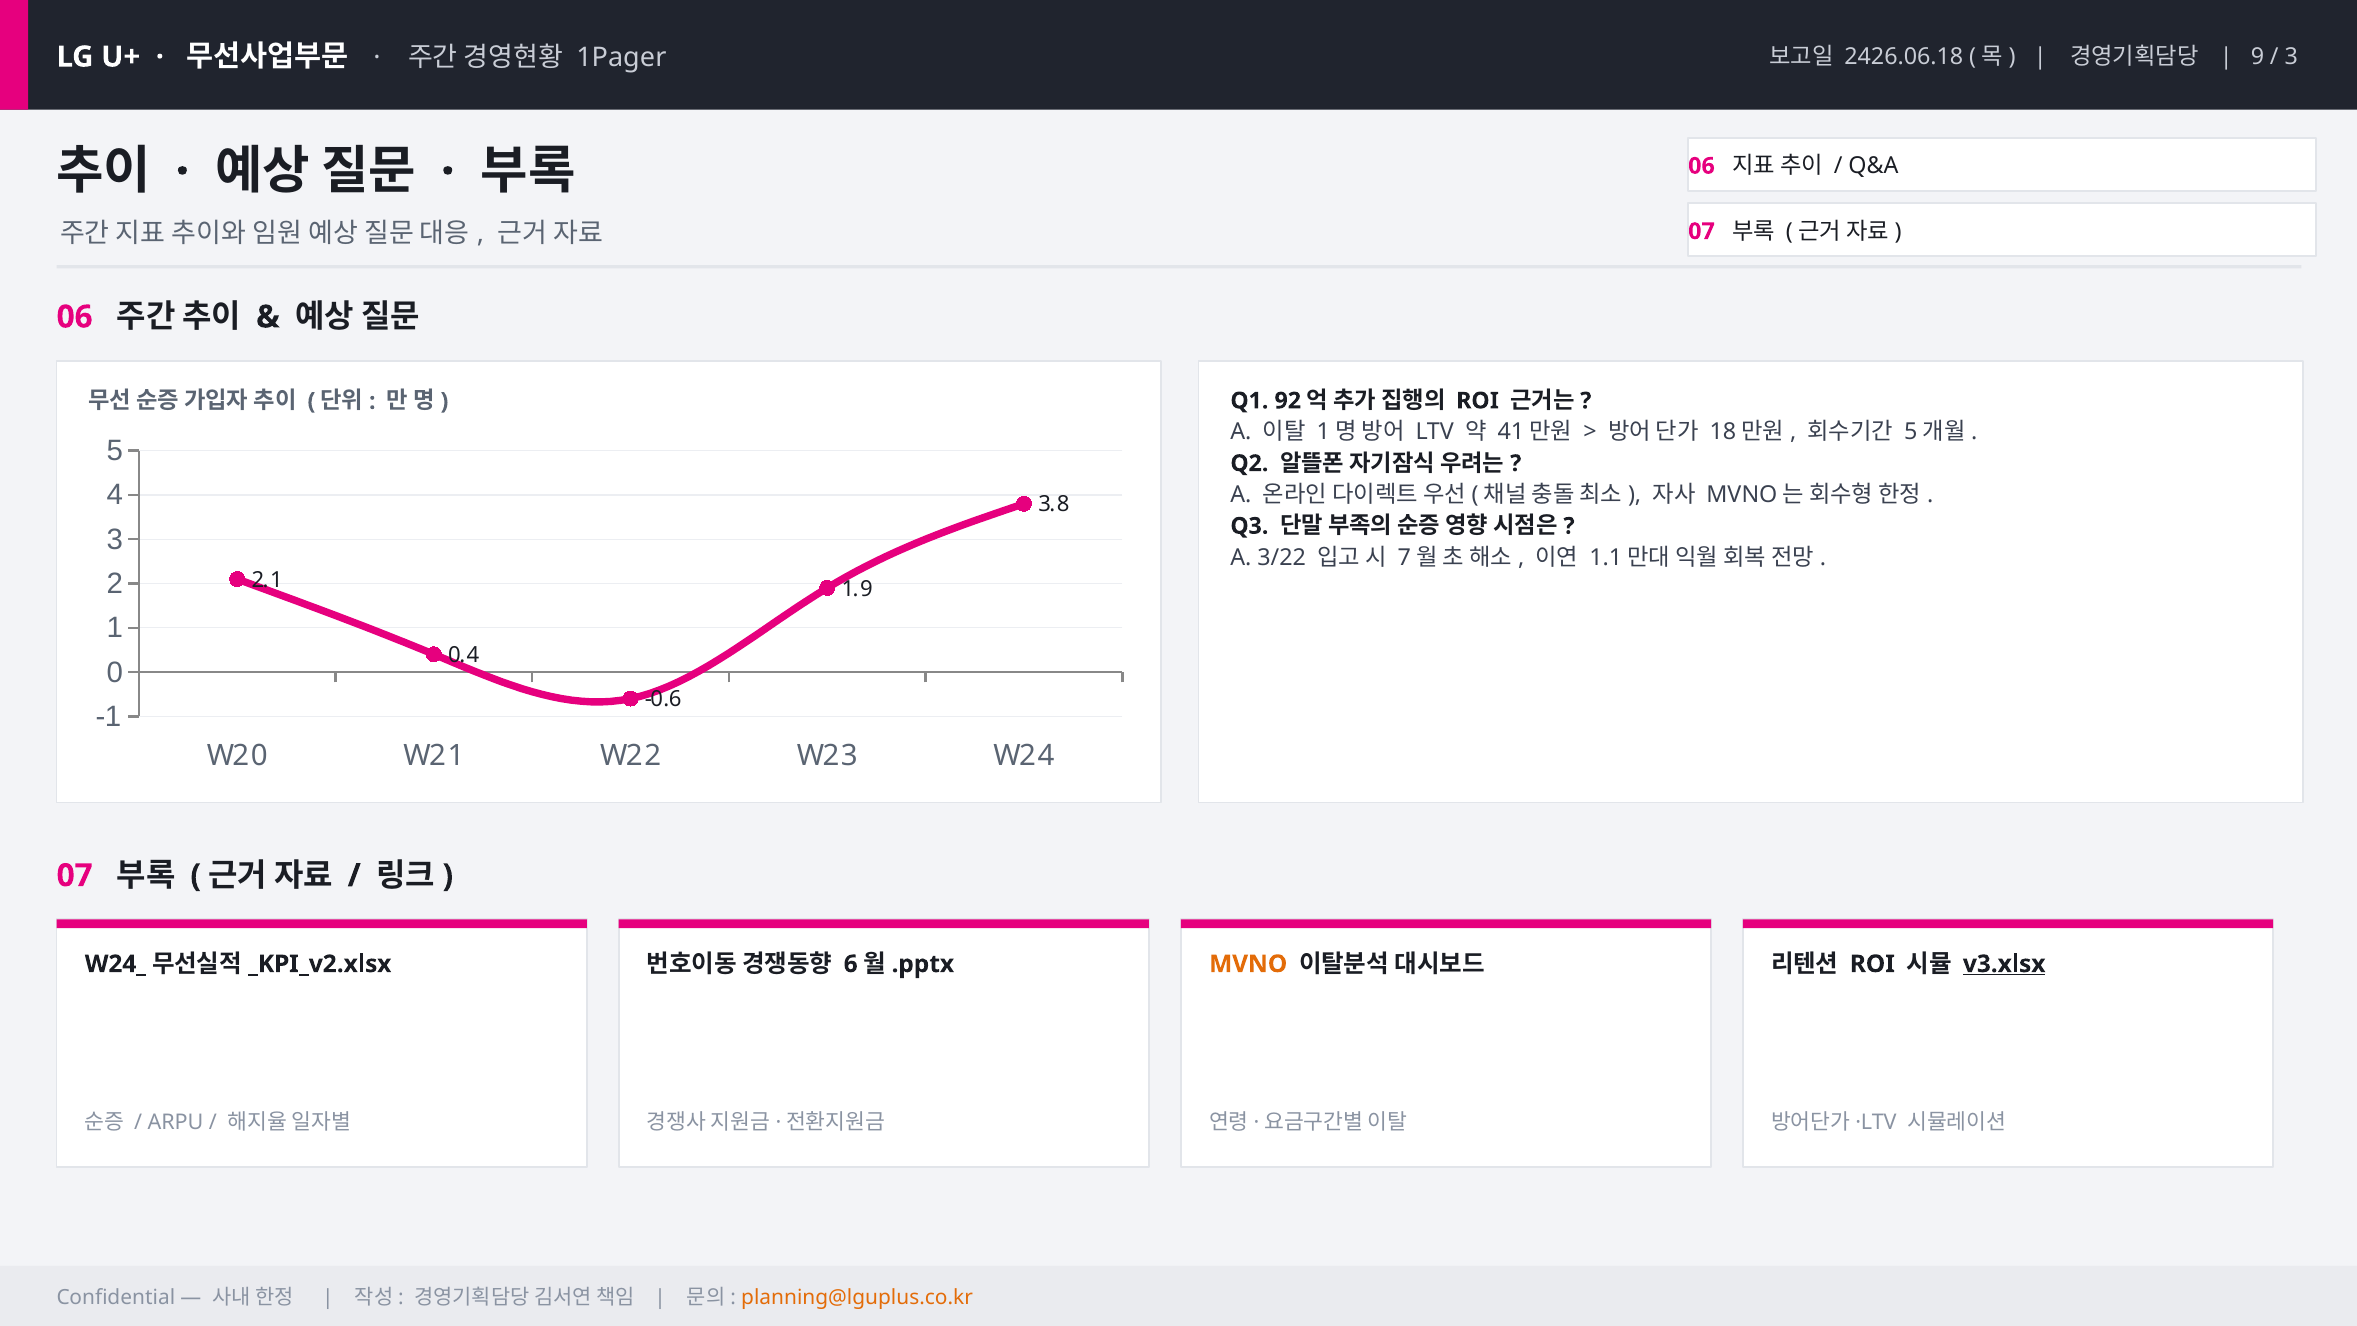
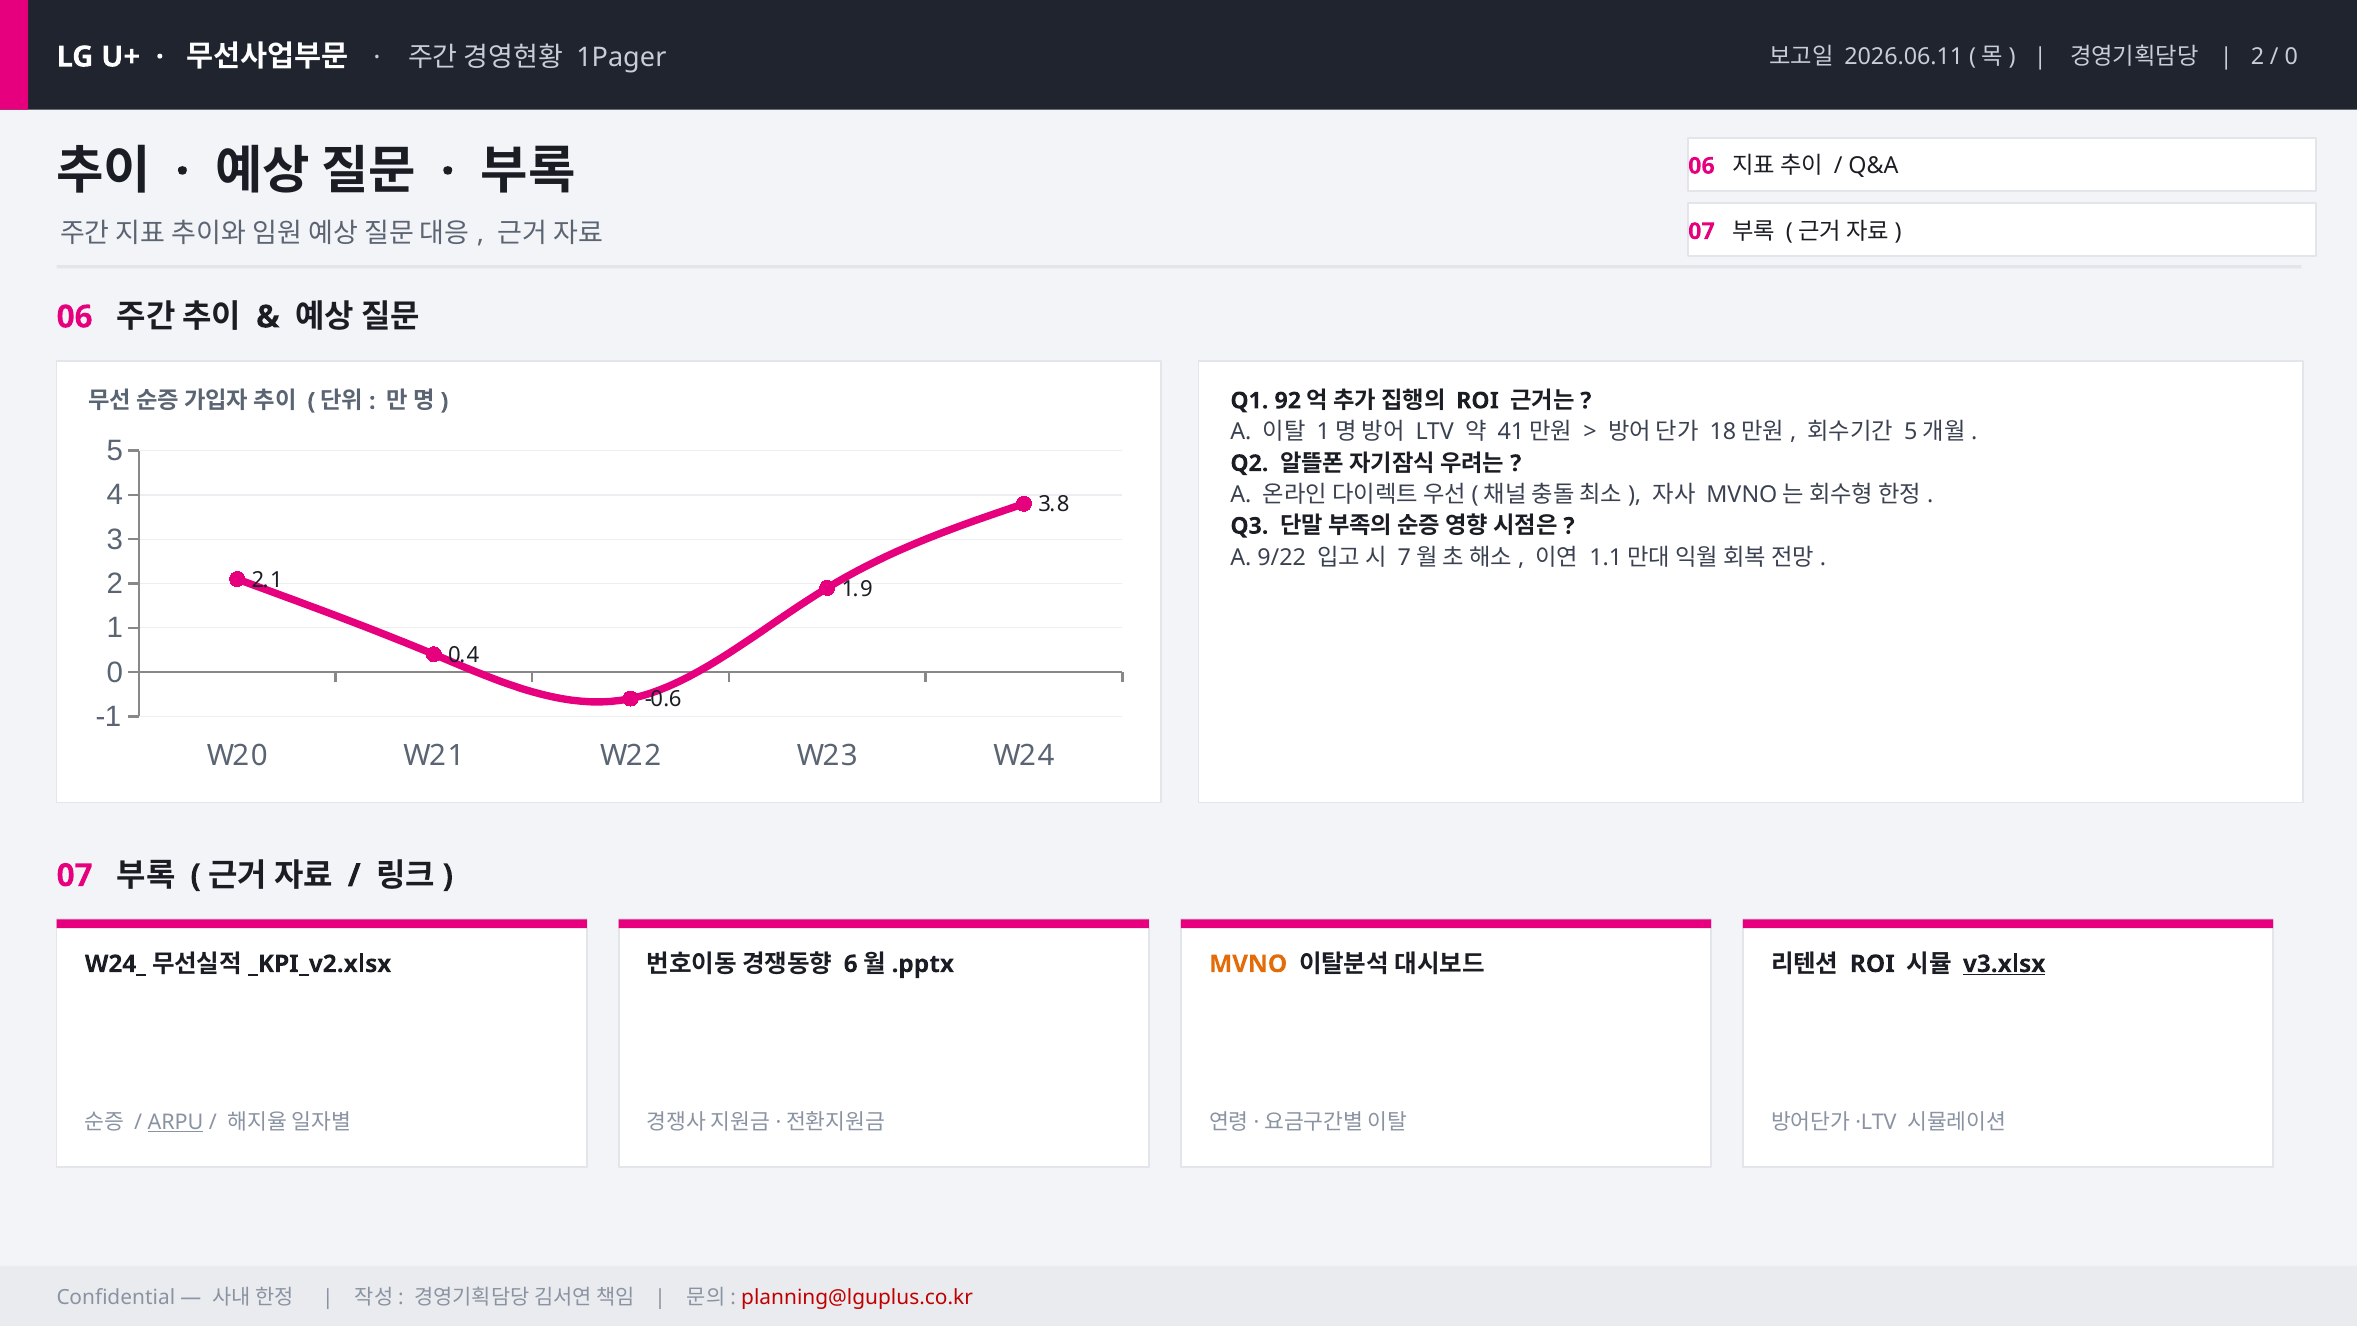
2426.06.18: 2426.06.18 -> 2026.06.11 (1904, 56)
9: 9 -> 2 (2258, 56)
3: 3 -> 0 (2291, 56)
3/22: 3/22 -> 9/22 (1282, 557)
ARPU underline: none -> present (176, 1122)
planning@lguplus.co.kr colour: orange -> red (857, 1297)
